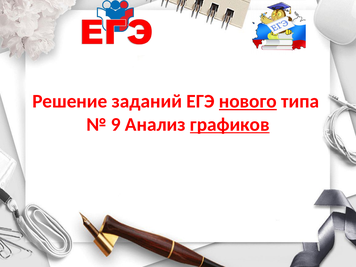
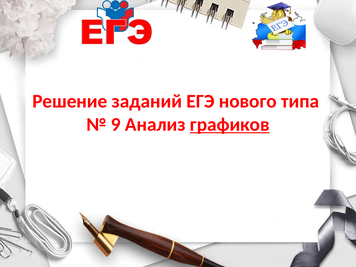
нового underline: present -> none (248, 101)
